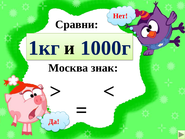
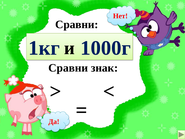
Москва: Москва -> Сравни (68, 68)
